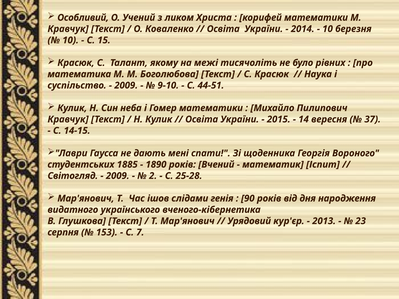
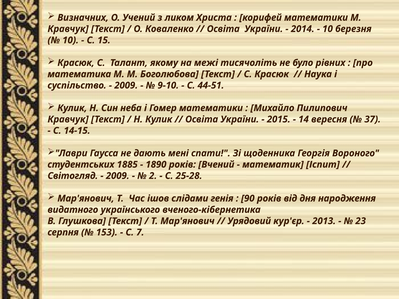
Особливий: Особливий -> Визначних (83, 18)
